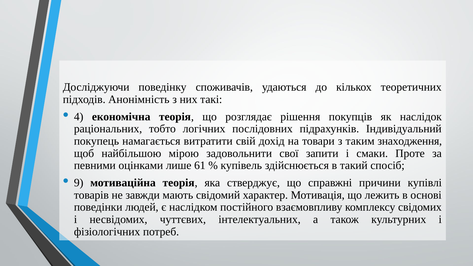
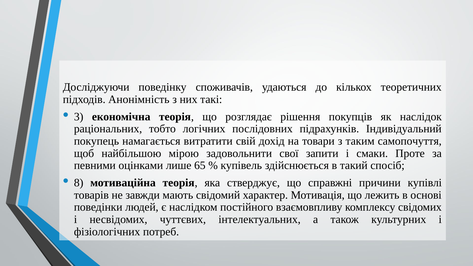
4: 4 -> 3 (79, 117)
знаходження: знаходження -> самопочуття (410, 141)
61: 61 -> 65 (200, 166)
9: 9 -> 8 (79, 183)
